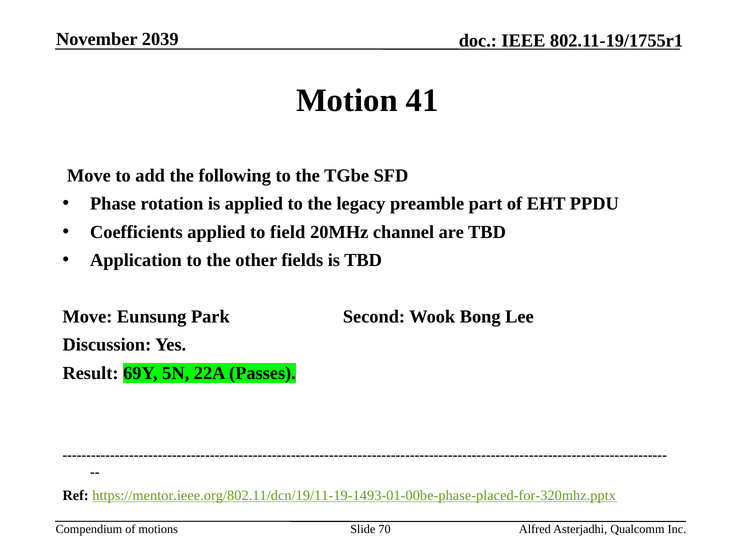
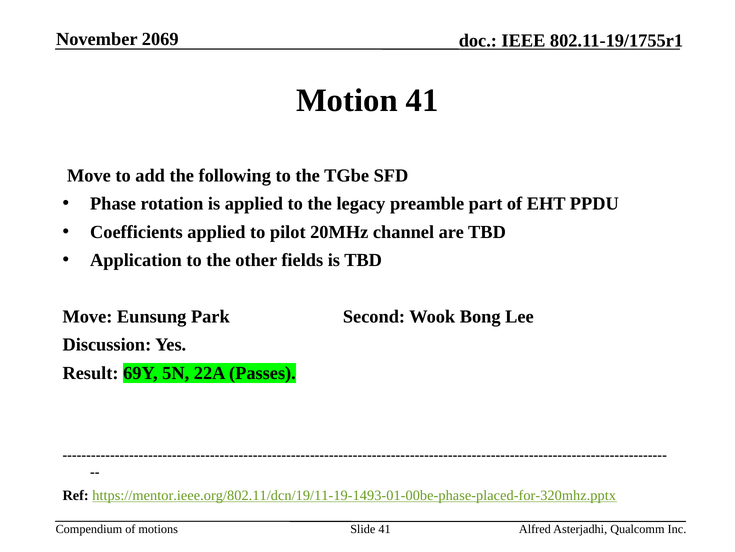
2039: 2039 -> 2069 (160, 39)
field: field -> pilot (288, 232)
Slide 70: 70 -> 41 (385, 529)
